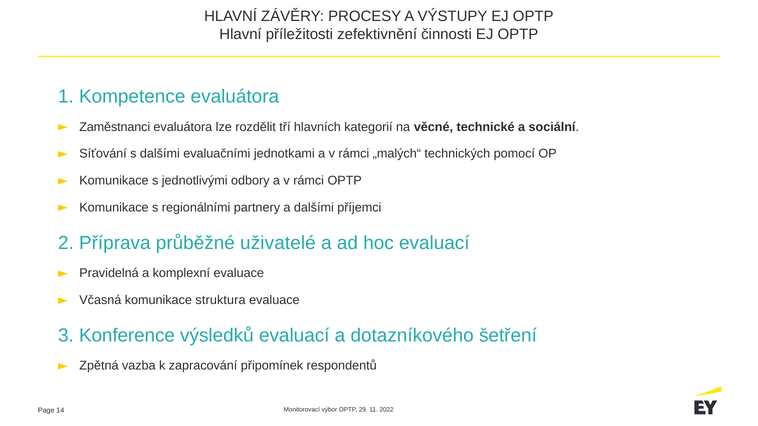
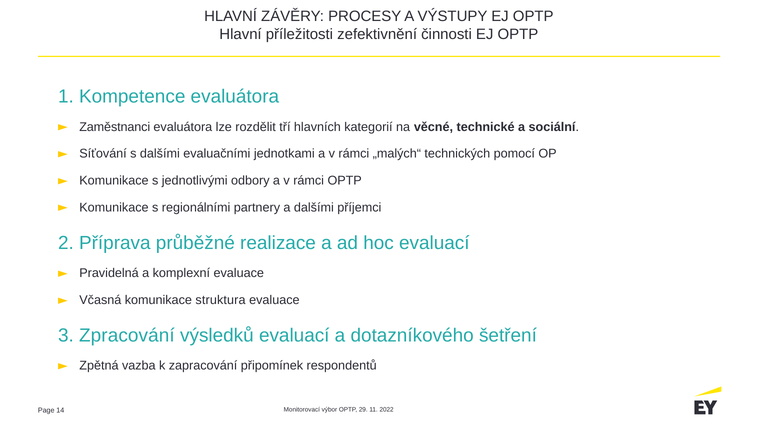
uživatelé: uživatelé -> realizace (278, 243)
Konference: Konference -> Zpracování (127, 336)
